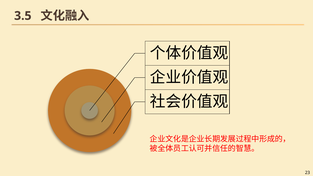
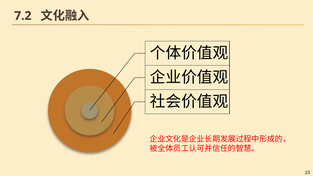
3.5: 3.5 -> 7.2 (23, 16)
